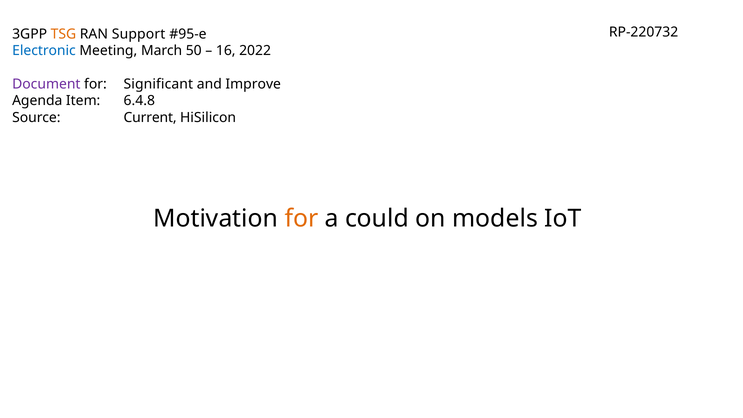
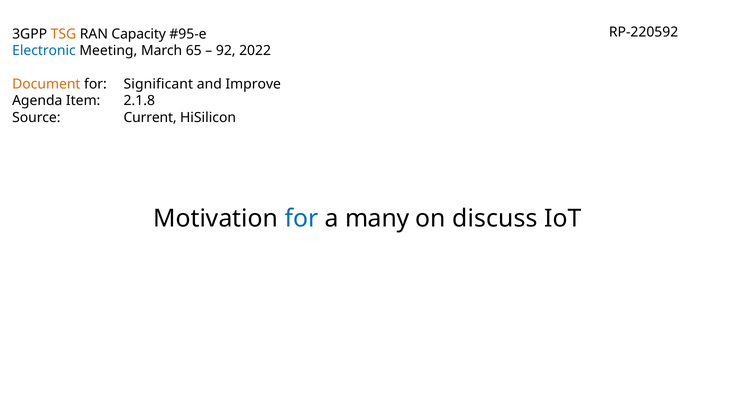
RP-220732: RP-220732 -> RP-220592 (644, 32)
Support: Support -> Capacity (139, 34)
50: 50 -> 65 (194, 51)
16: 16 -> 92 (226, 51)
Document colour: purple -> orange (46, 84)
6.4.8: 6.4.8 -> 2.1.8 (139, 101)
for colour: orange -> blue (301, 218)
could: could -> many (377, 218)
models: models -> discuss (495, 218)
